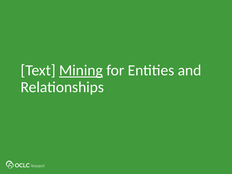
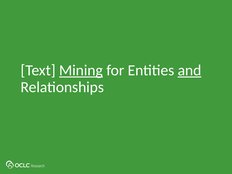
and underline: none -> present (190, 70)
